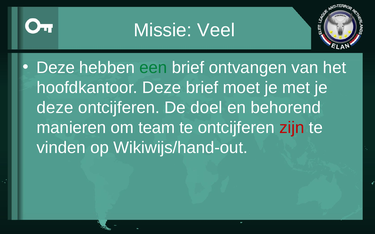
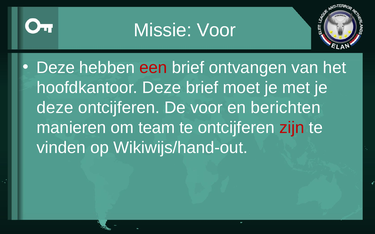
Missie Veel: Veel -> Voor (216, 30)
een colour: green -> red (153, 68)
De doel: doel -> voor (207, 108)
behorend: behorend -> berichten (286, 108)
